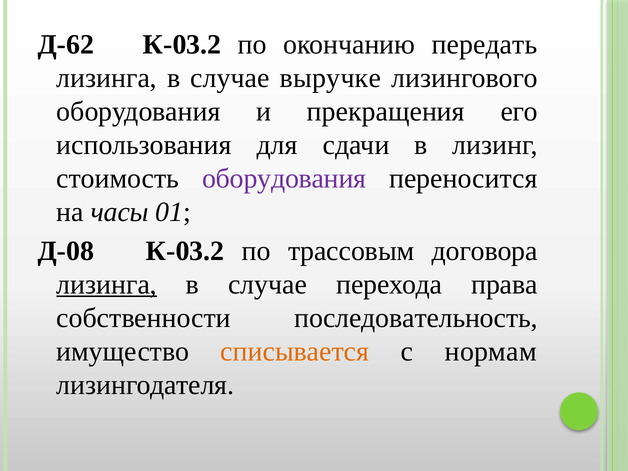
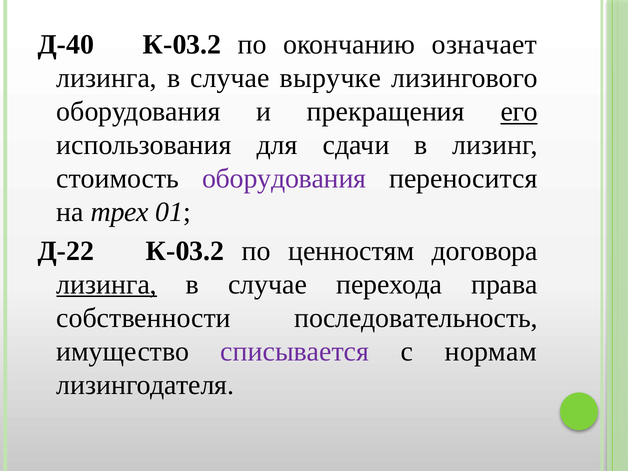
Д-62: Д-62 -> Д-40 (66, 45)
передать: передать -> означает (484, 45)
его underline: none -> present (519, 112)
часы: часы -> трех (120, 212)
Д-08: Д-08 -> Д-22 (66, 251)
трассовым: трассовым -> ценностям (351, 251)
списывается colour: orange -> purple (295, 351)
